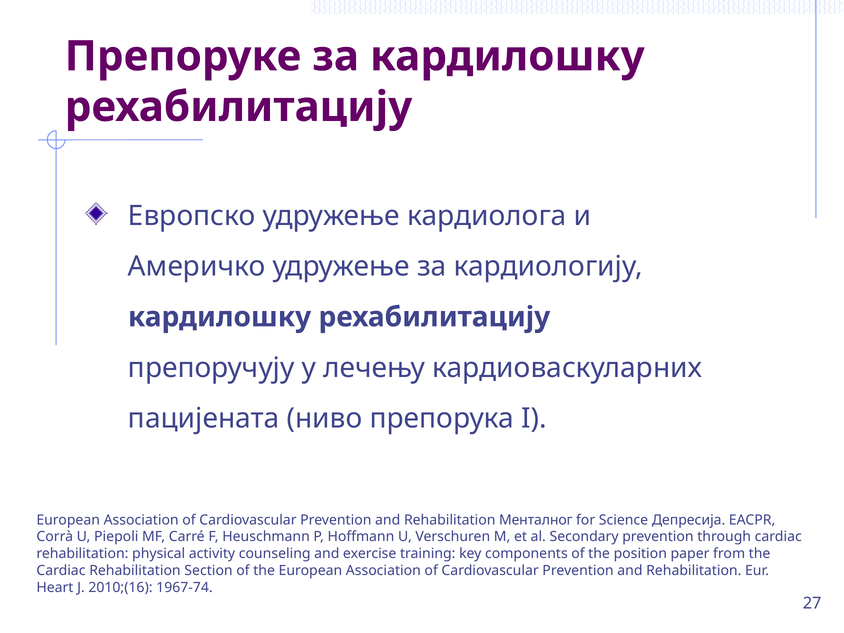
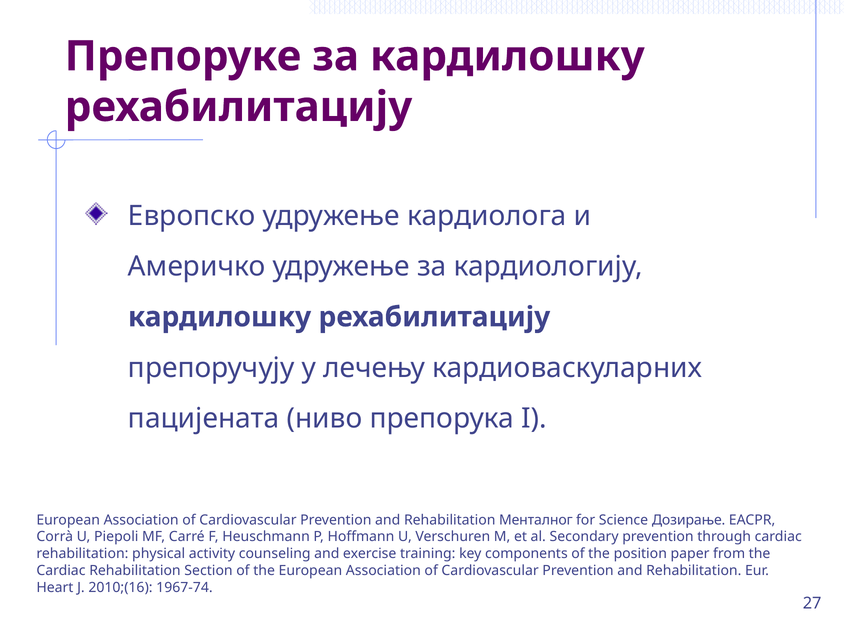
Депресија: Депресија -> Дозирање (689, 520)
